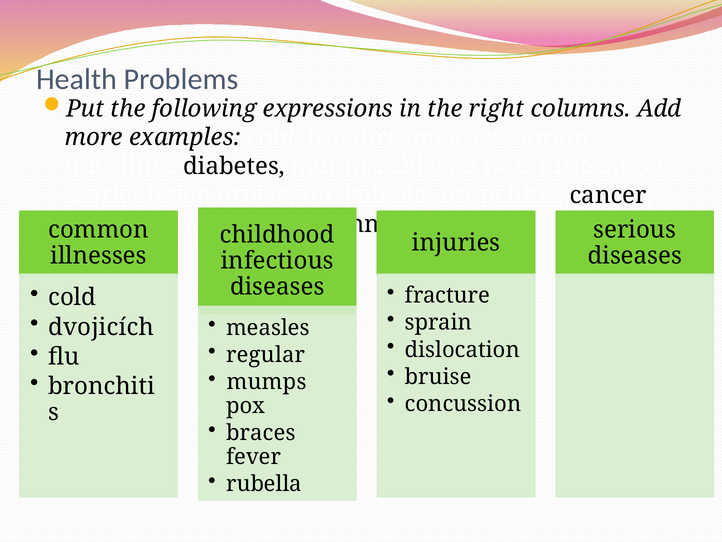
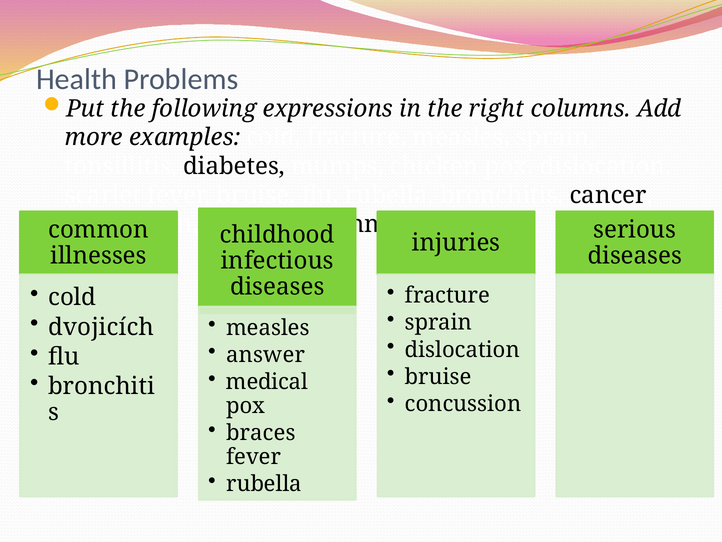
regular: regular -> answer (266, 355)
mumps: mumps -> medical (267, 382)
